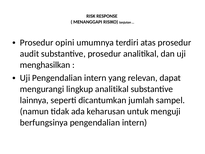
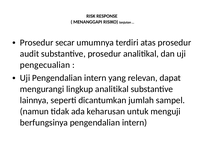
opini: opini -> secar (65, 43)
menghasilkan: menghasilkan -> pengecualian (45, 65)
